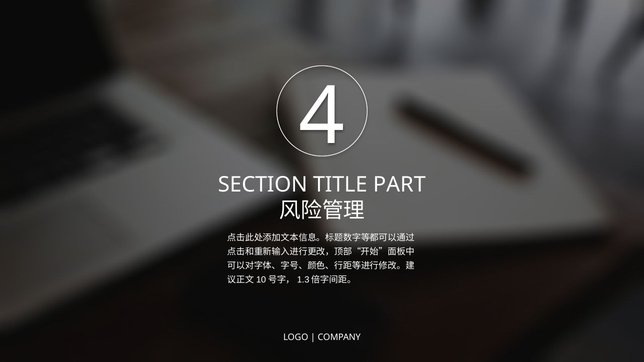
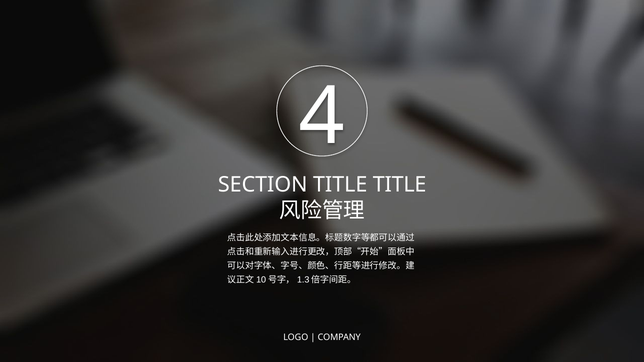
TITLE PART: PART -> TITLE (400, 185)
